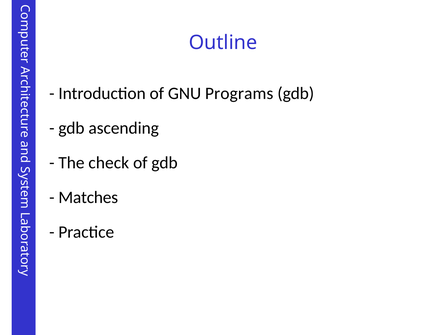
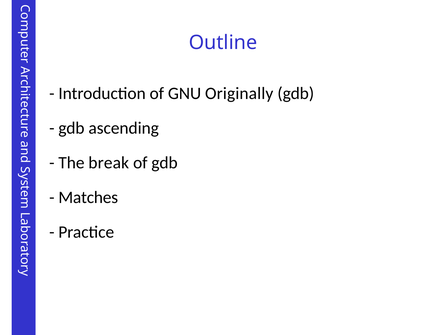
Programs: Programs -> Originally (239, 93)
check: check -> break (109, 163)
